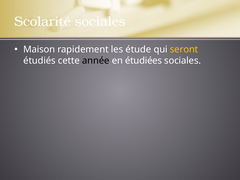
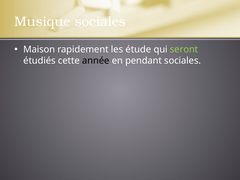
Scolarité: Scolarité -> Musique (42, 22)
seront colour: yellow -> light green (184, 49)
étudiées: étudiées -> pendant (144, 61)
